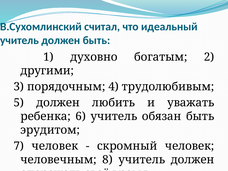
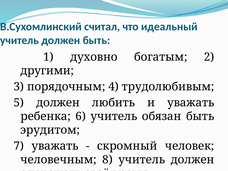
7 человек: человек -> уважать (55, 146)
